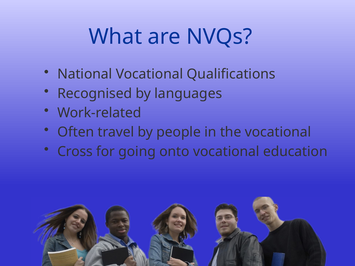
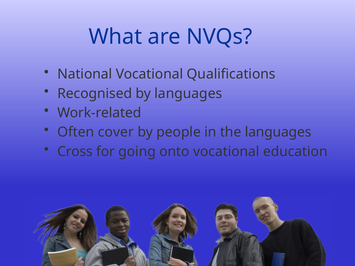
travel: travel -> cover (116, 132)
the vocational: vocational -> languages (278, 132)
